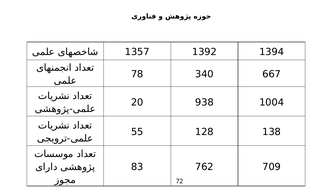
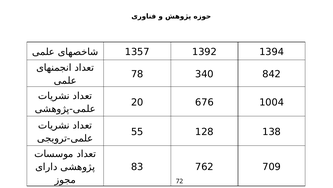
667: 667 -> 842 (272, 74)
938: 938 -> 676 (204, 102)
